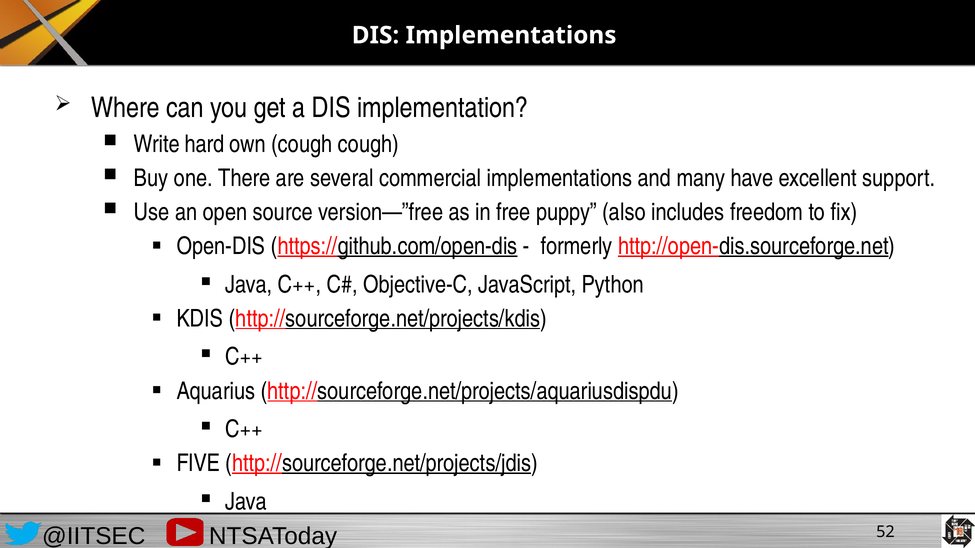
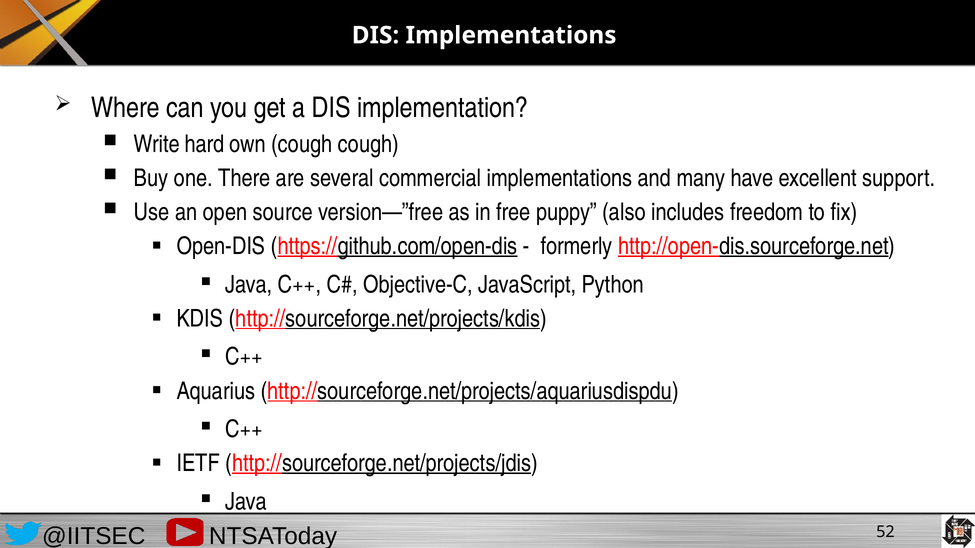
FIVE: FIVE -> IETF (198, 464)
